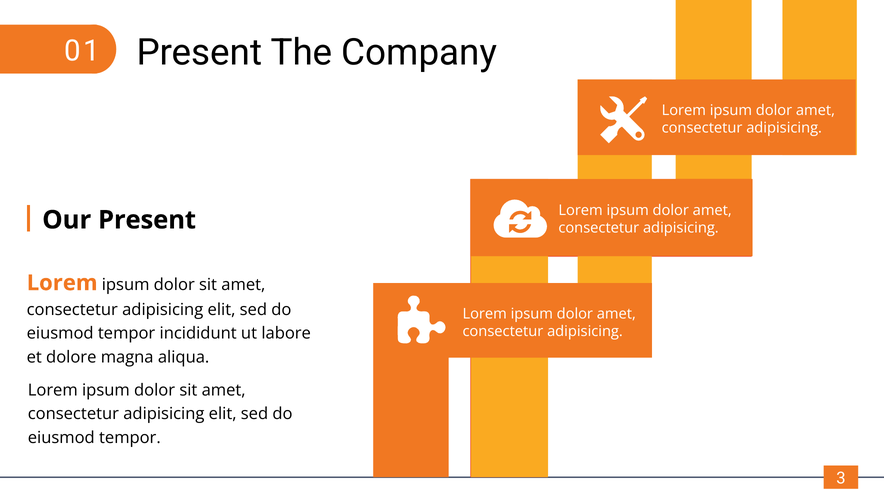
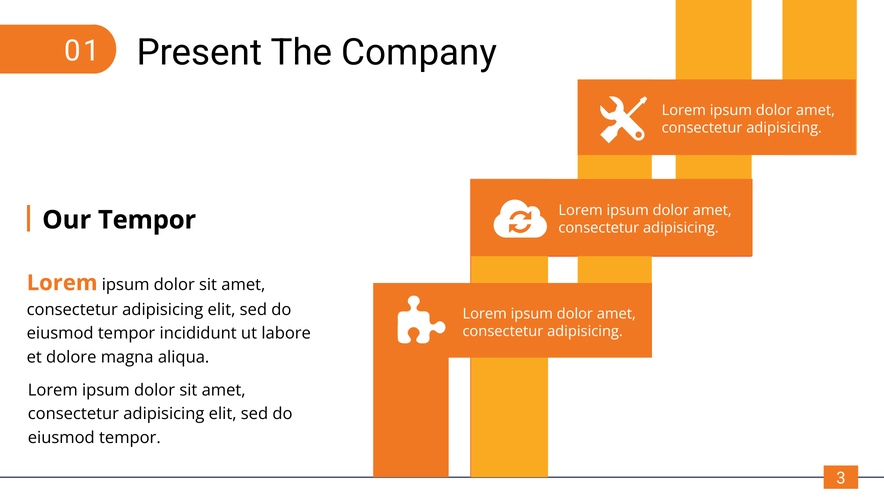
Our Present: Present -> Tempor (147, 220)
